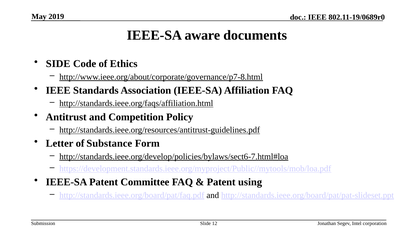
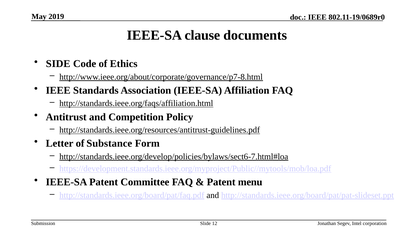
aware: aware -> clause (202, 35)
using: using -> menu (250, 182)
